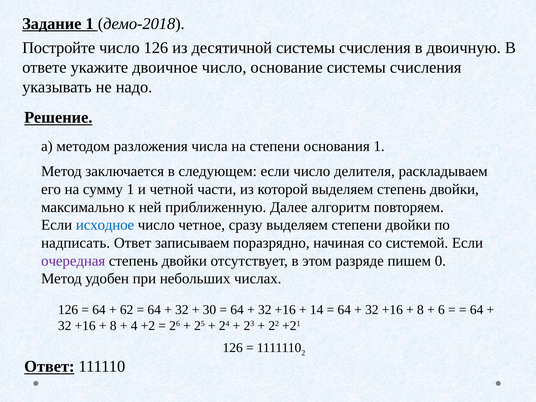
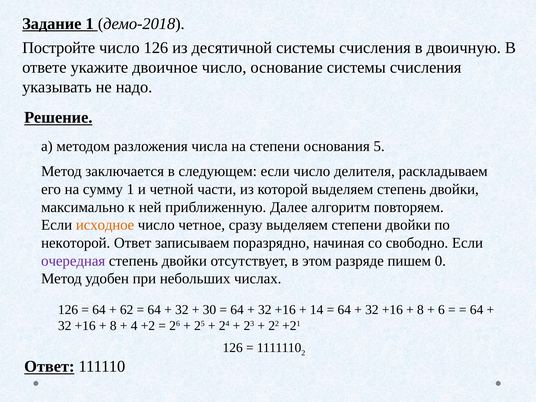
основания 1: 1 -> 5 (379, 146)
исходное colour: blue -> orange (105, 225)
надписать: надписать -> некоторой (76, 243)
системой: системой -> свободно (417, 243)
